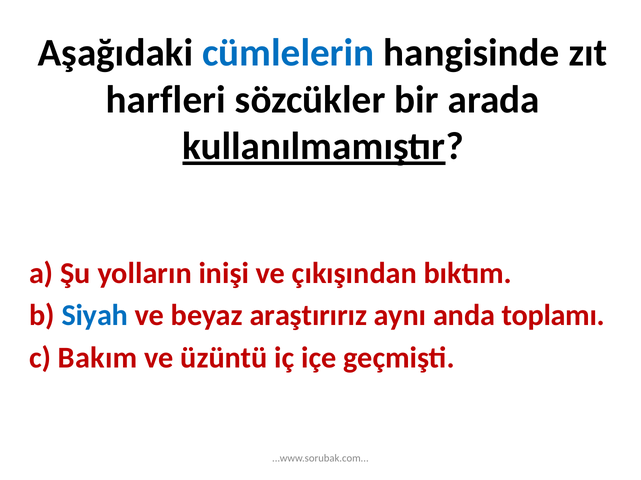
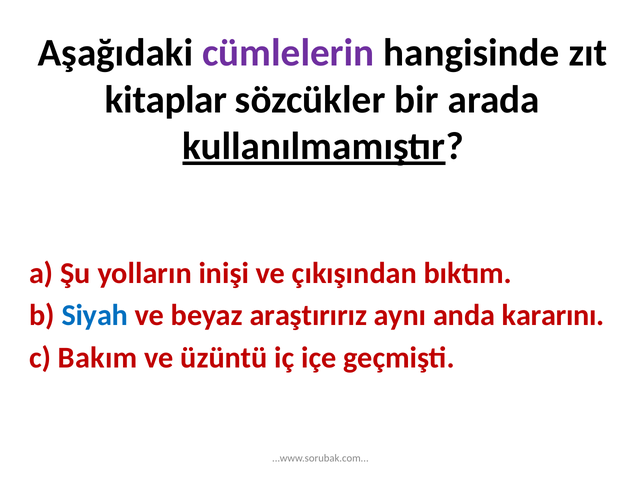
cümlelerin colour: blue -> purple (288, 53)
harfleri: harfleri -> kitaplar (166, 100)
toplamı: toplamı -> kararını (553, 316)
